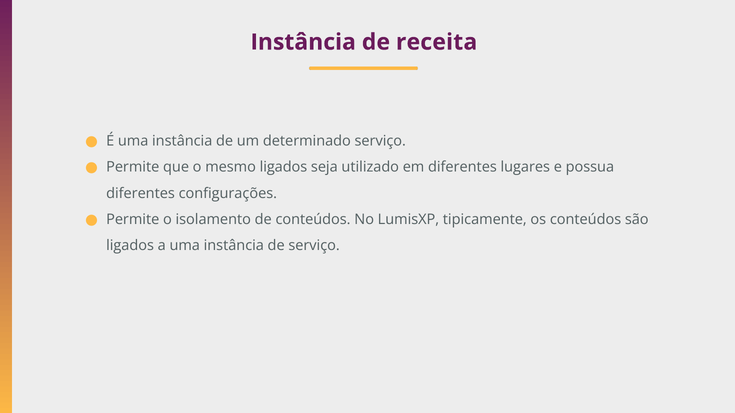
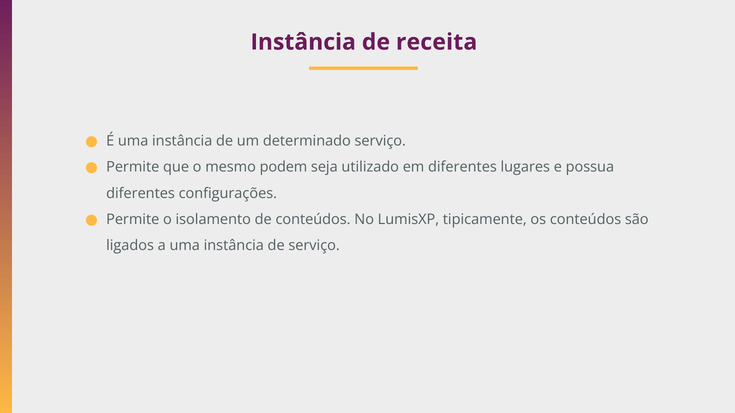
mesmo ligados: ligados -> podem (283, 167)
